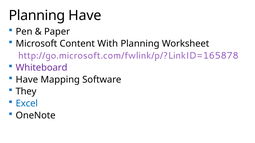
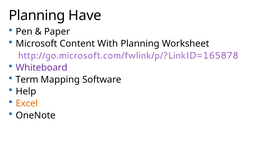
Have: Have -> Term (27, 80)
They: They -> Help (26, 92)
Excel colour: blue -> orange (27, 104)
